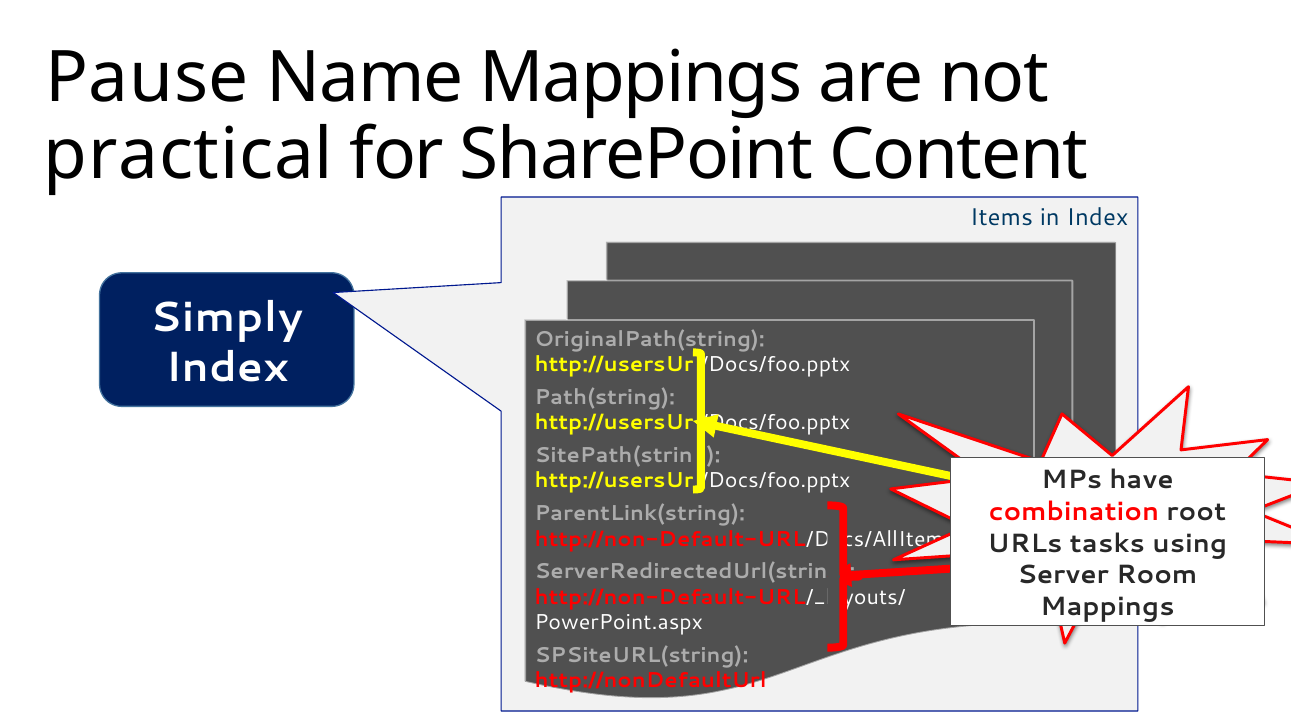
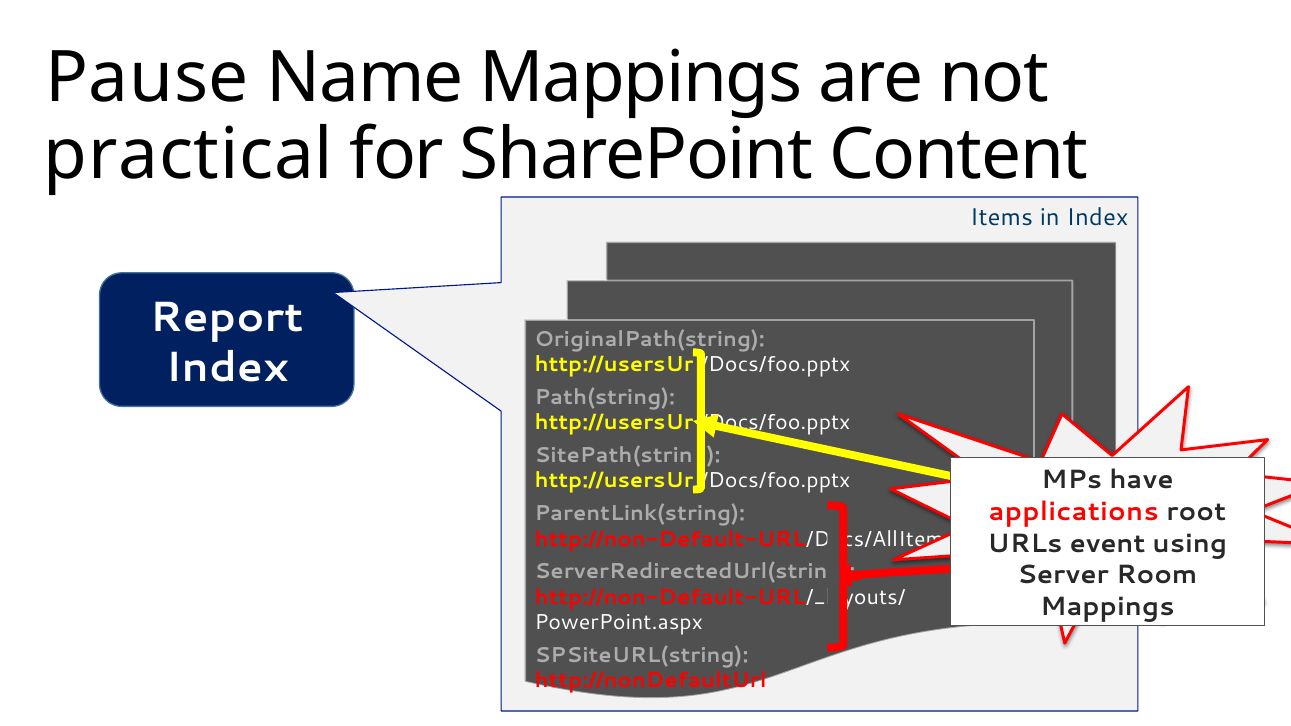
Simply: Simply -> Report (227, 317)
combination: combination -> applications (1074, 512)
tasks: tasks -> event (1107, 544)
